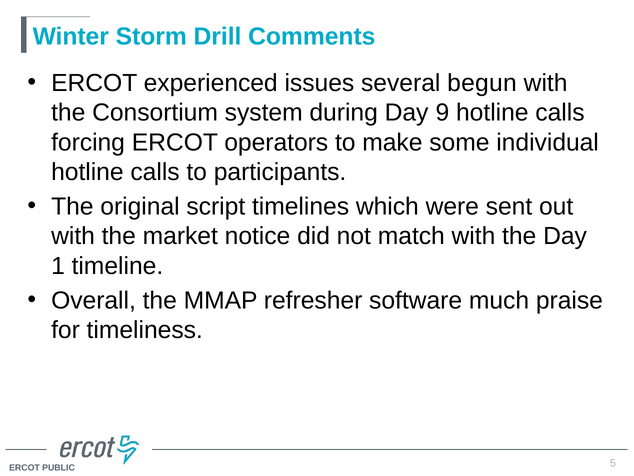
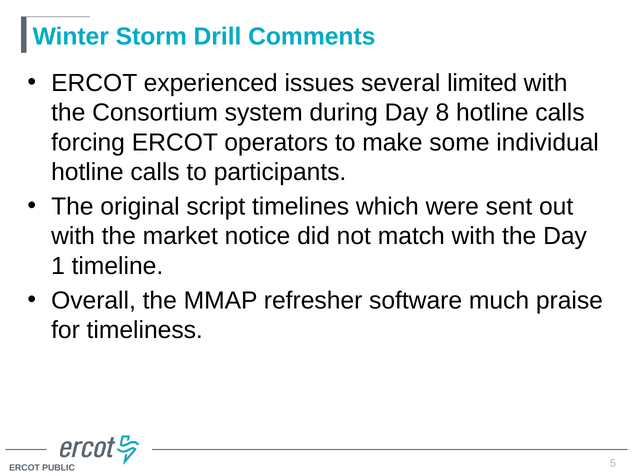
begun: begun -> limited (482, 83)
9: 9 -> 8 (442, 113)
